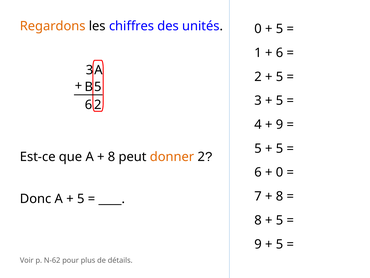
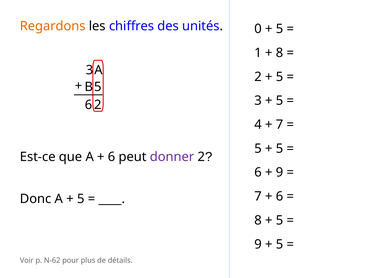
6: 6 -> 8 (280, 53)
9: 9 -> 7 (280, 124)
8: 8 -> 6 (112, 156)
donner colour: orange -> purple (172, 156)
0: 0 -> 9 (280, 172)
8: 8 -> 6 (280, 196)
